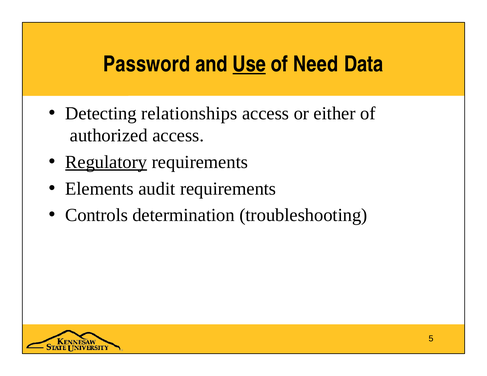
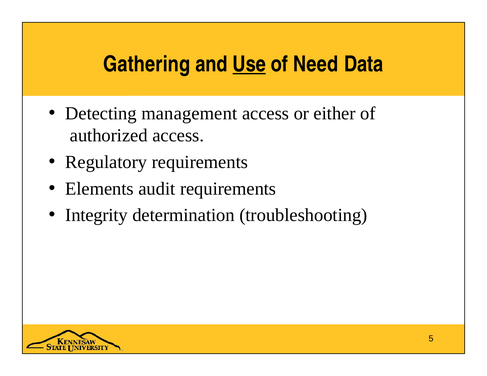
Password: Password -> Gathering (147, 64)
relationships: relationships -> management (189, 114)
Regulatory underline: present -> none (106, 162)
Controls: Controls -> Integrity (97, 215)
